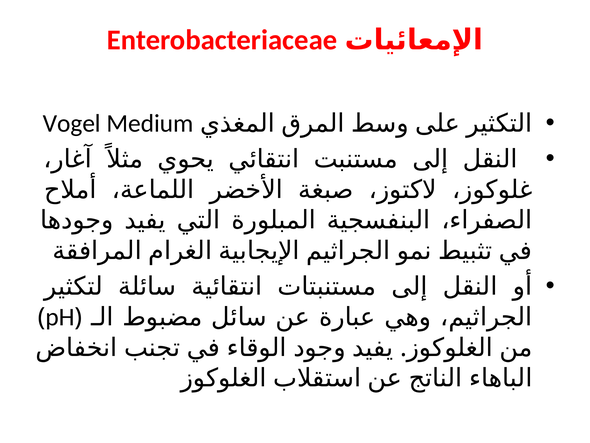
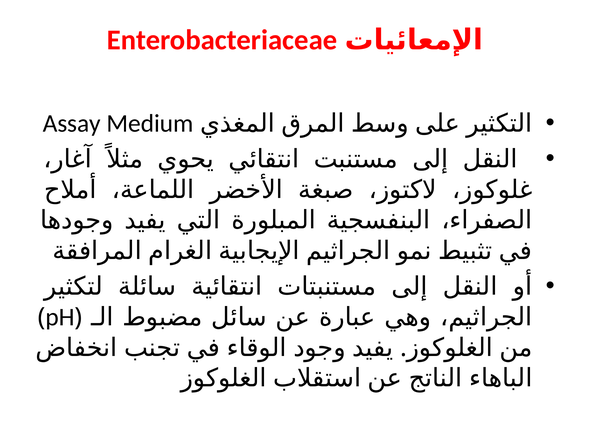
Vogel: Vogel -> Assay (72, 123)
